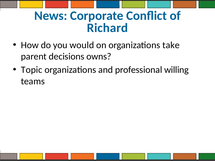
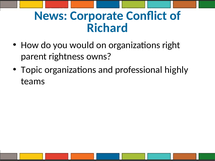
take: take -> right (171, 45)
decisions: decisions -> rightness (67, 57)
willing: willing -> highly (176, 70)
